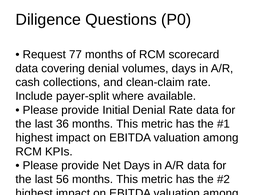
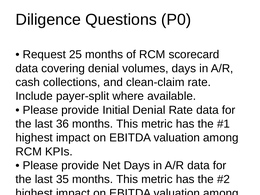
77: 77 -> 25 (75, 55)
56: 56 -> 35 (62, 179)
